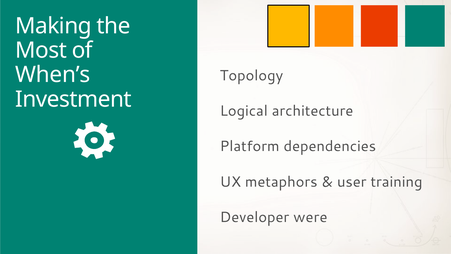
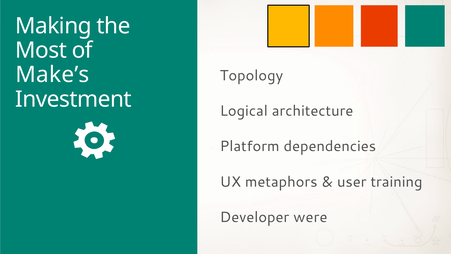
When’s: When’s -> Make’s (53, 75)
